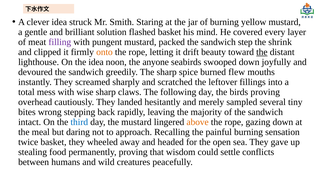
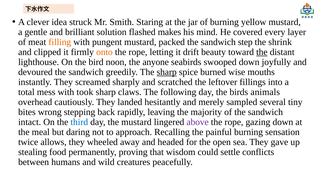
flashed basket: basket -> makes (169, 32)
filling colour: purple -> orange (60, 42)
the idea: idea -> bird (96, 62)
sharp underline: none -> present (167, 72)
flew: flew -> wise (237, 72)
wise: wise -> took (85, 92)
birds proving: proving -> animals (265, 92)
above colour: orange -> purple (198, 122)
twice basket: basket -> allows (54, 142)
